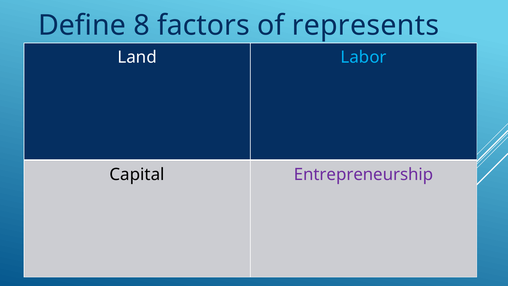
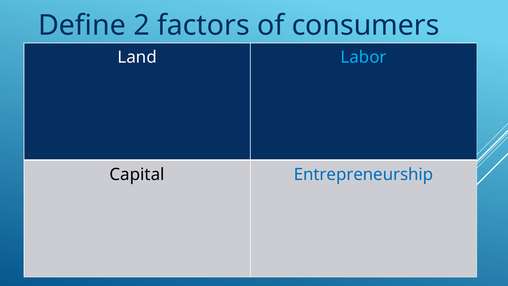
8: 8 -> 2 (142, 25)
represents: represents -> consumers (366, 25)
Entrepreneurship colour: purple -> blue (364, 174)
